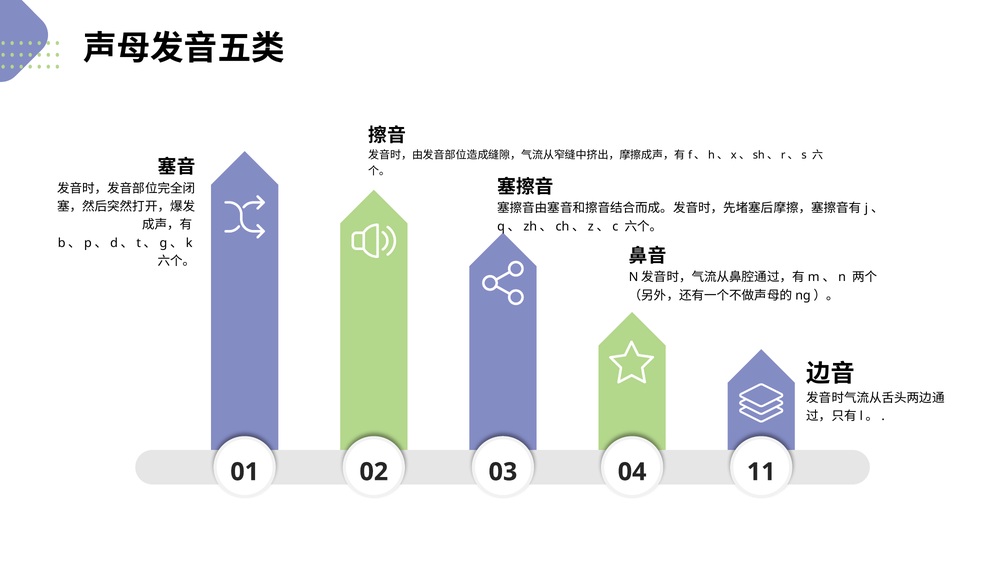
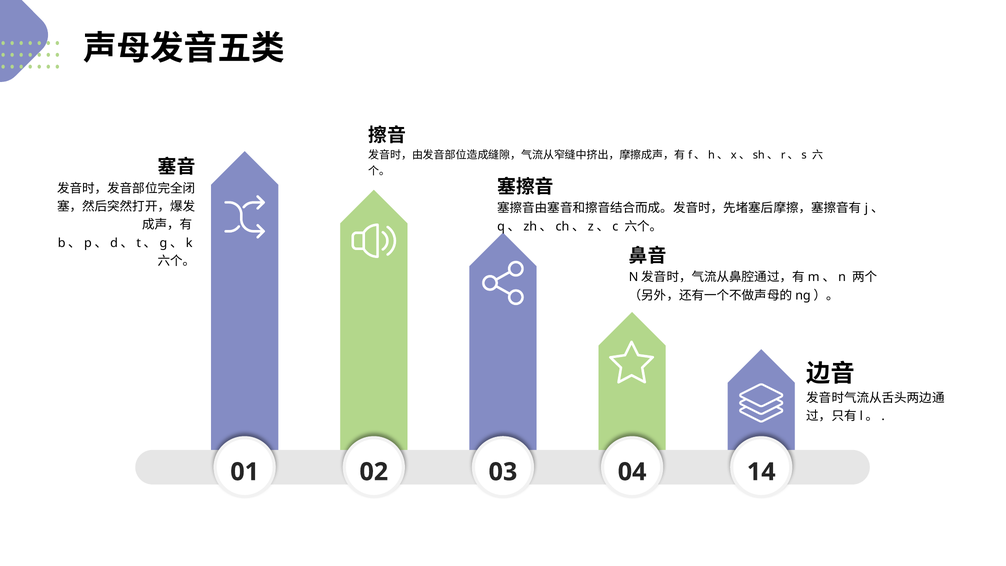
11: 11 -> 14 (761, 472)
